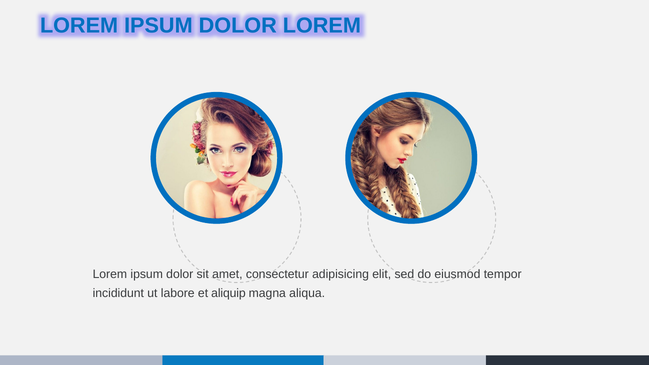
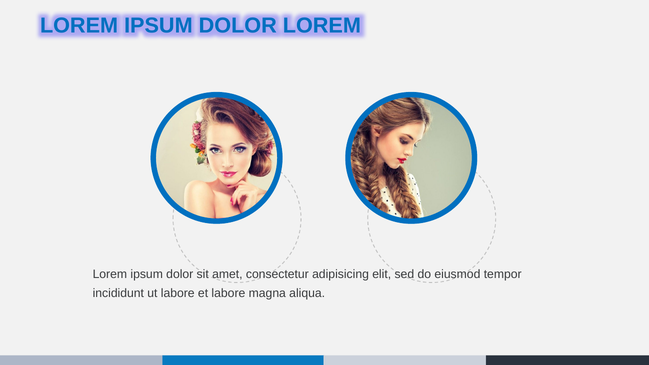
et aliquip: aliquip -> labore (228, 293)
